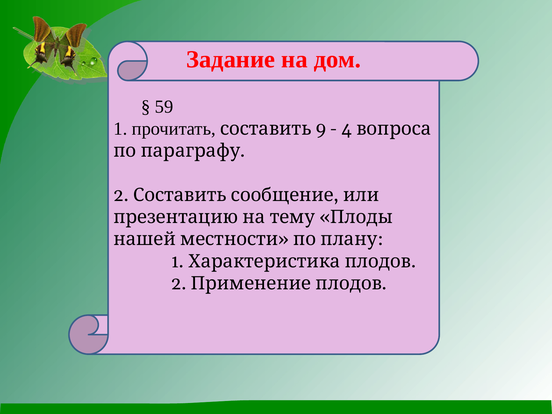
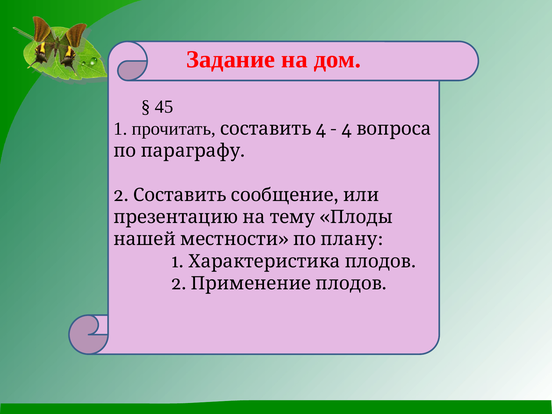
59: 59 -> 45 (164, 107)
прочитать 9: 9 -> 4 (321, 129)
